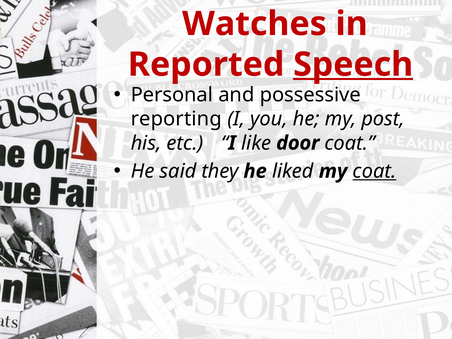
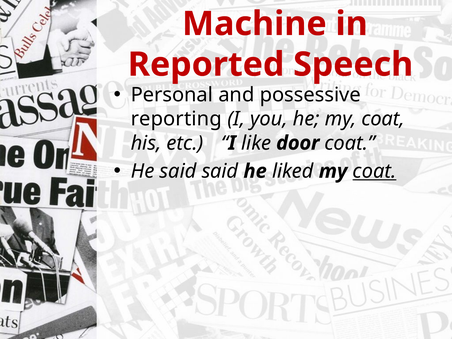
Watches: Watches -> Machine (254, 24)
Speech underline: present -> none (353, 65)
he my post: post -> coat (383, 119)
said they: they -> said (220, 171)
